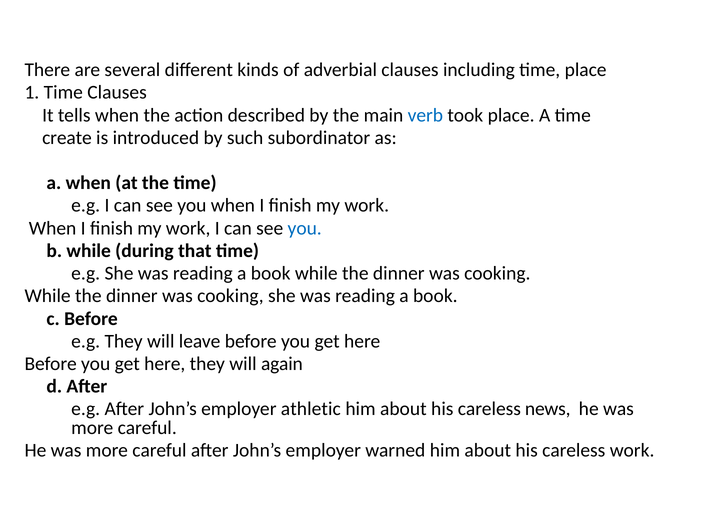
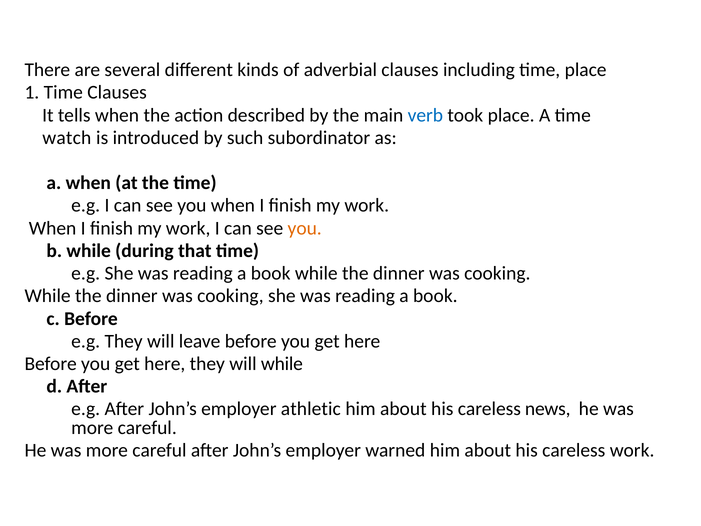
create: create -> watch (67, 138)
you colour: blue -> orange (305, 228)
will again: again -> while (282, 364)
